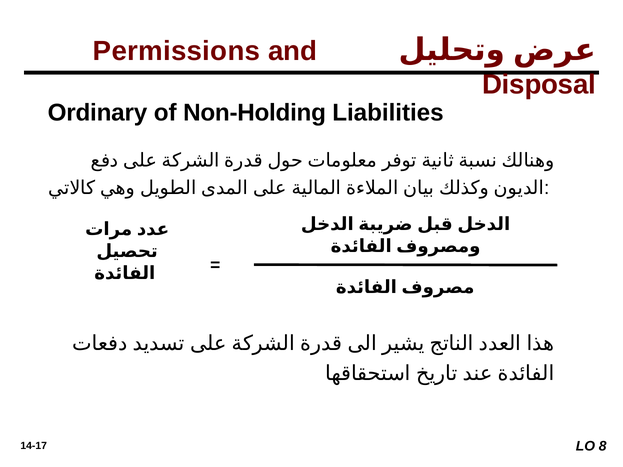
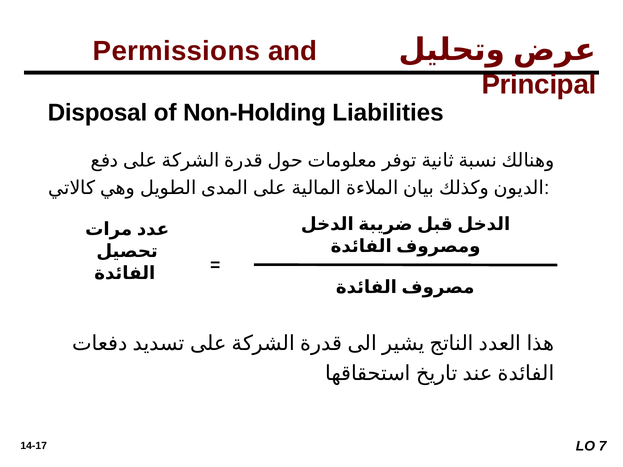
Disposal: Disposal -> Principal (539, 85)
Ordinary: Ordinary -> Disposal (97, 113)
8: 8 -> 7 (603, 446)
